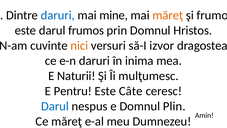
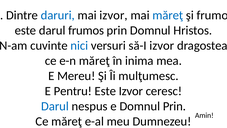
mai mine: mine -> izvor (114, 15)
măreţ colour: orange -> blue (168, 15)
nici colour: orange -> blue (79, 45)
e-n daruri: daruri -> măreţ (94, 61)
Naturii: Naturii -> Mereu (76, 76)
Este Câte: Câte -> Izvor (131, 91)
Domnul Plin: Plin -> Prin (174, 106)
